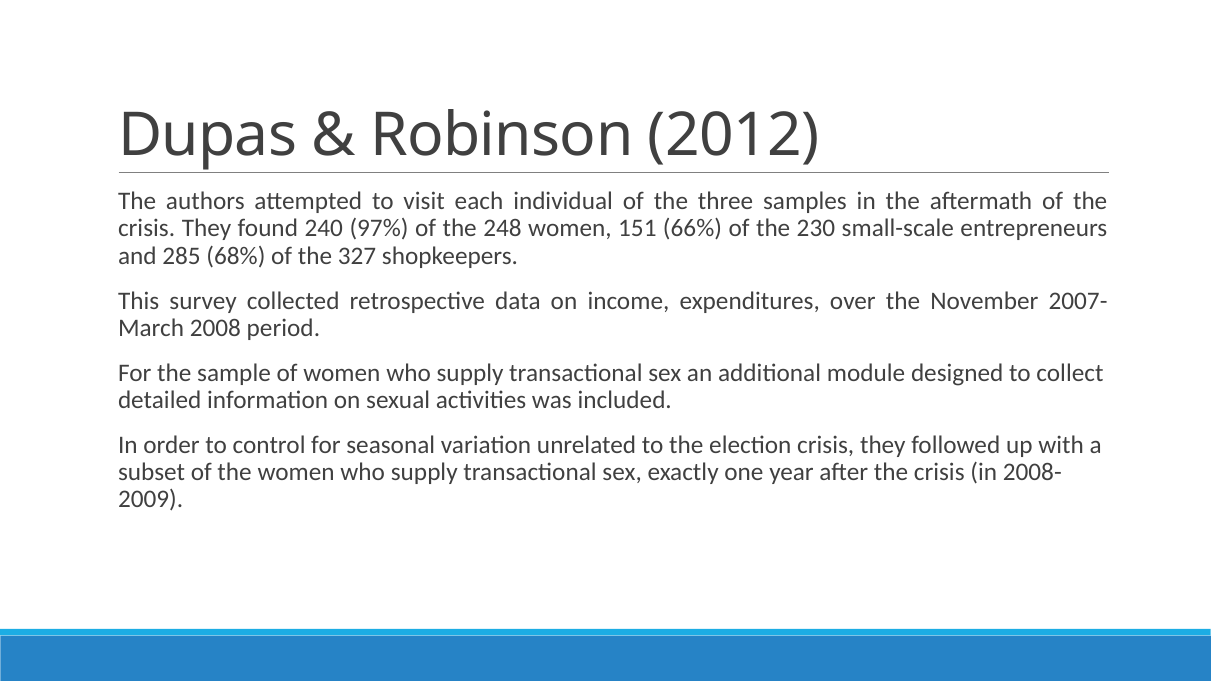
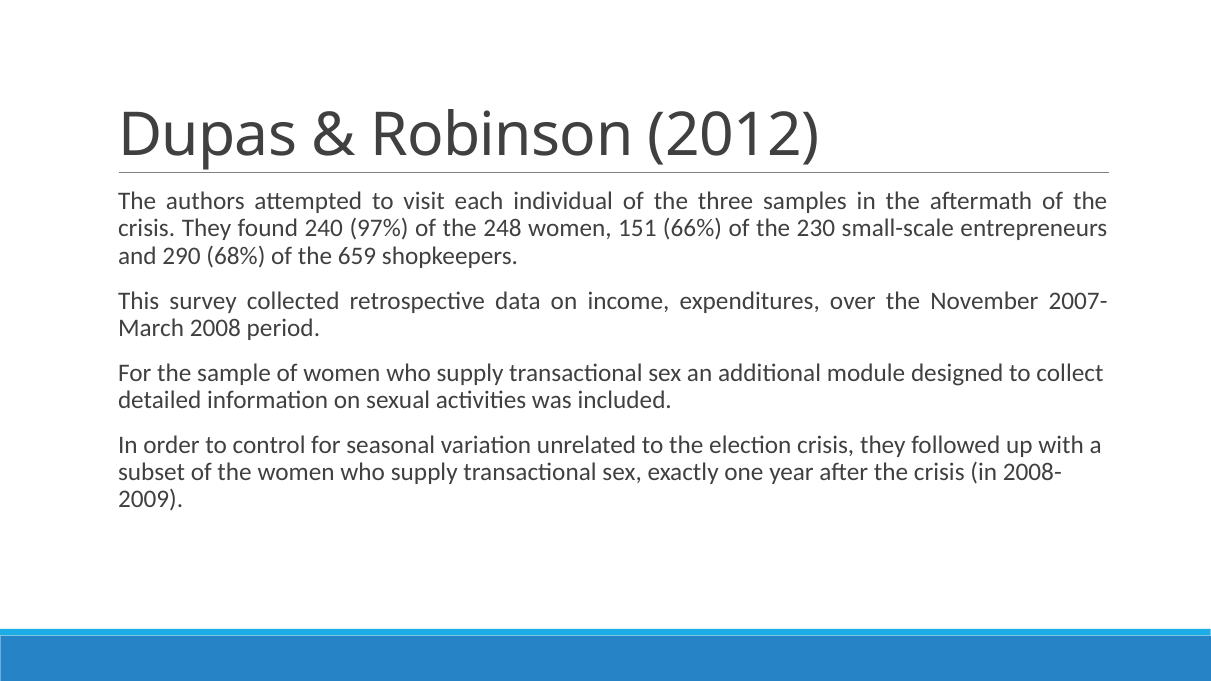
285: 285 -> 290 (182, 256)
327: 327 -> 659 (357, 256)
